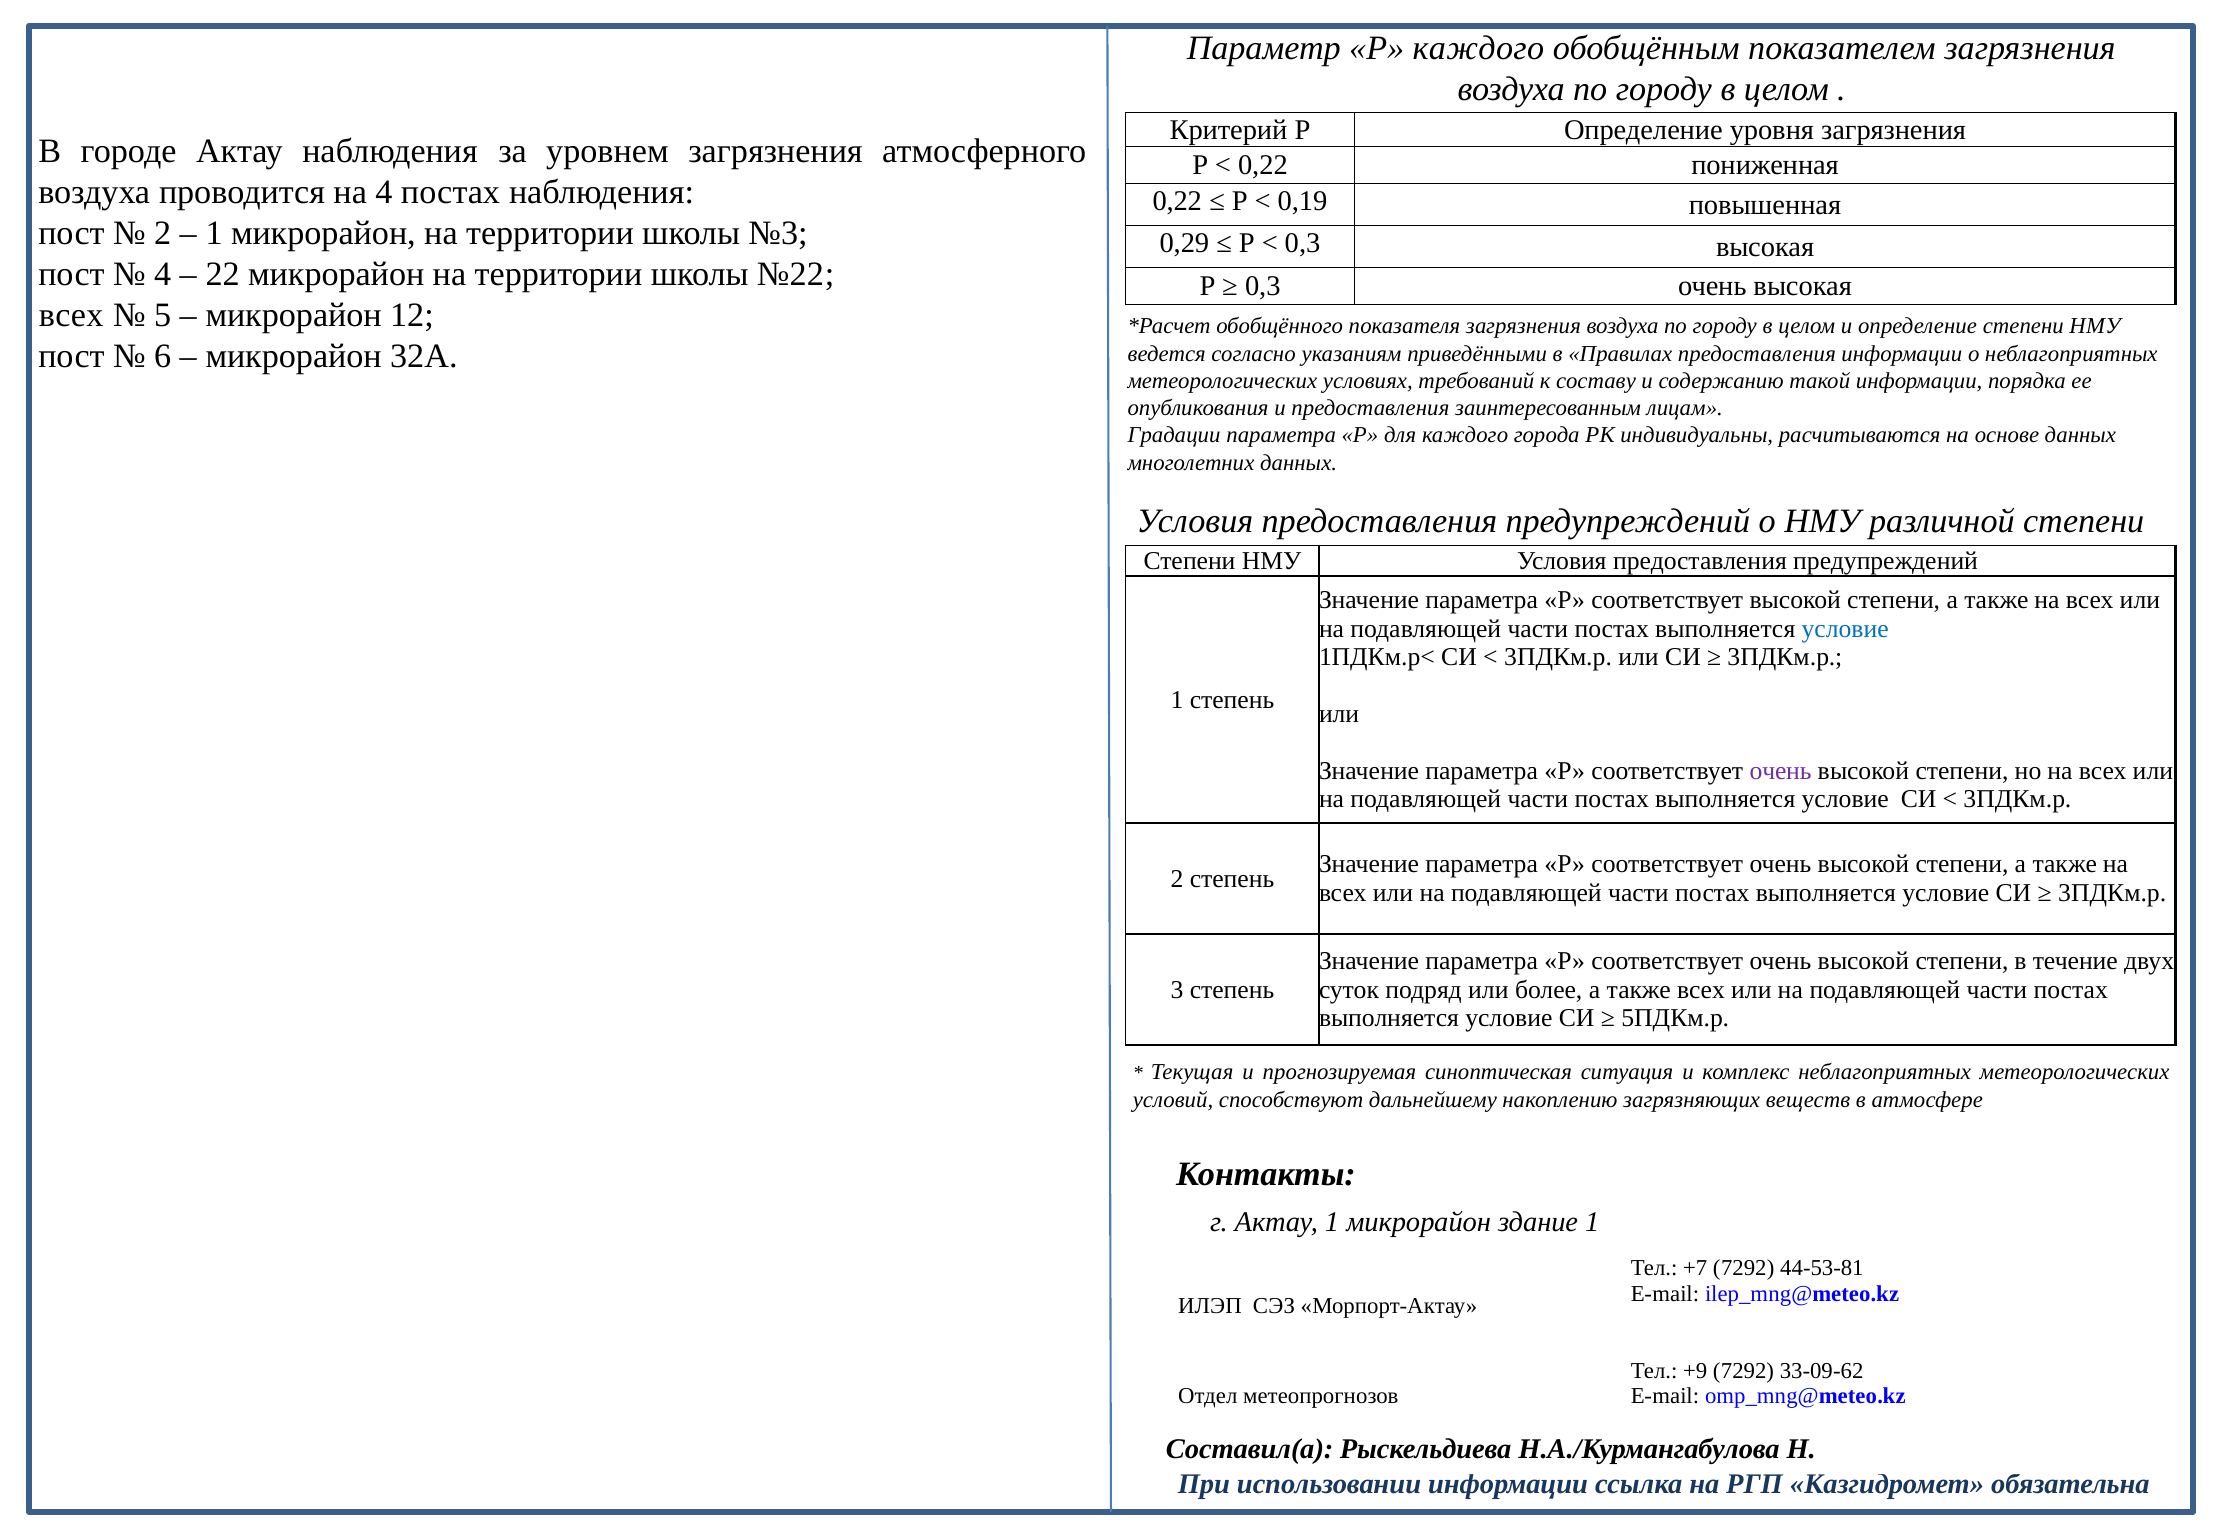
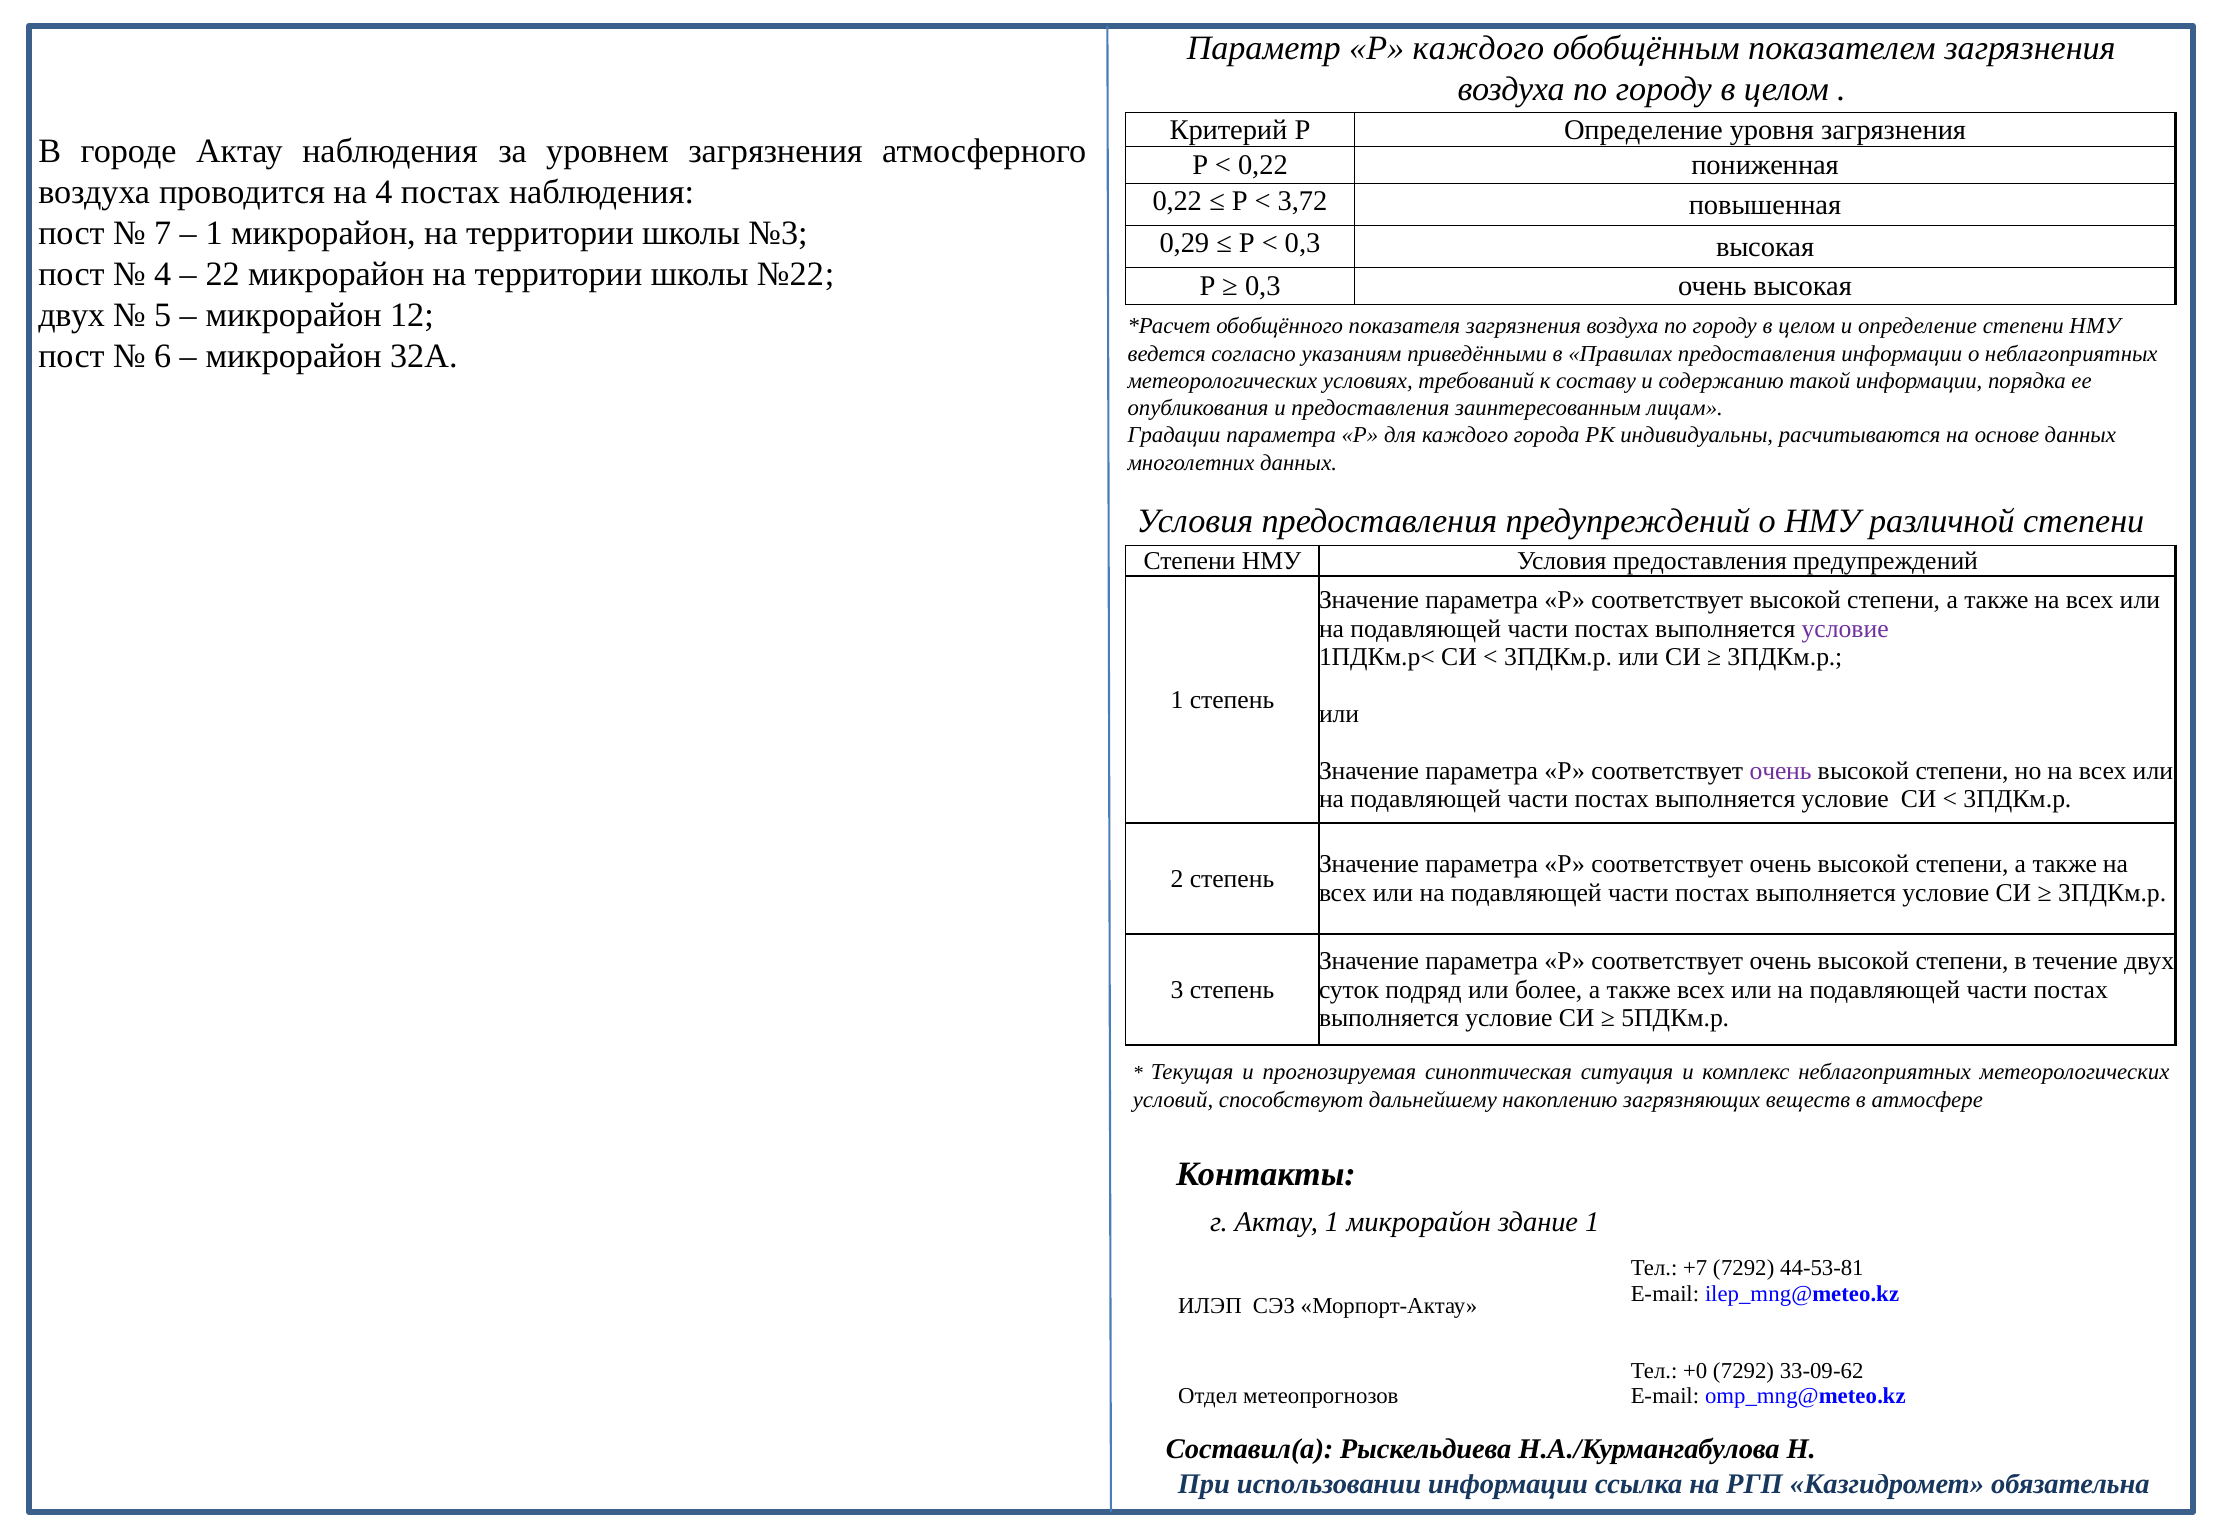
0,19: 0,19 -> 3,72 (1302, 202)
2: 2 -> 7 (163, 234)
всех: всех -> двух (72, 316)
условие colour: blue -> purple (1845, 629)
+9: +9 -> +0 (1695, 1371)
